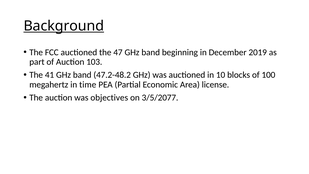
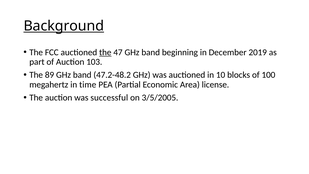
the underline: none -> present (105, 52)
41: 41 -> 89 (50, 75)
objectives: objectives -> successful (109, 98)
3/5/2077: 3/5/2077 -> 3/5/2005 (160, 98)
